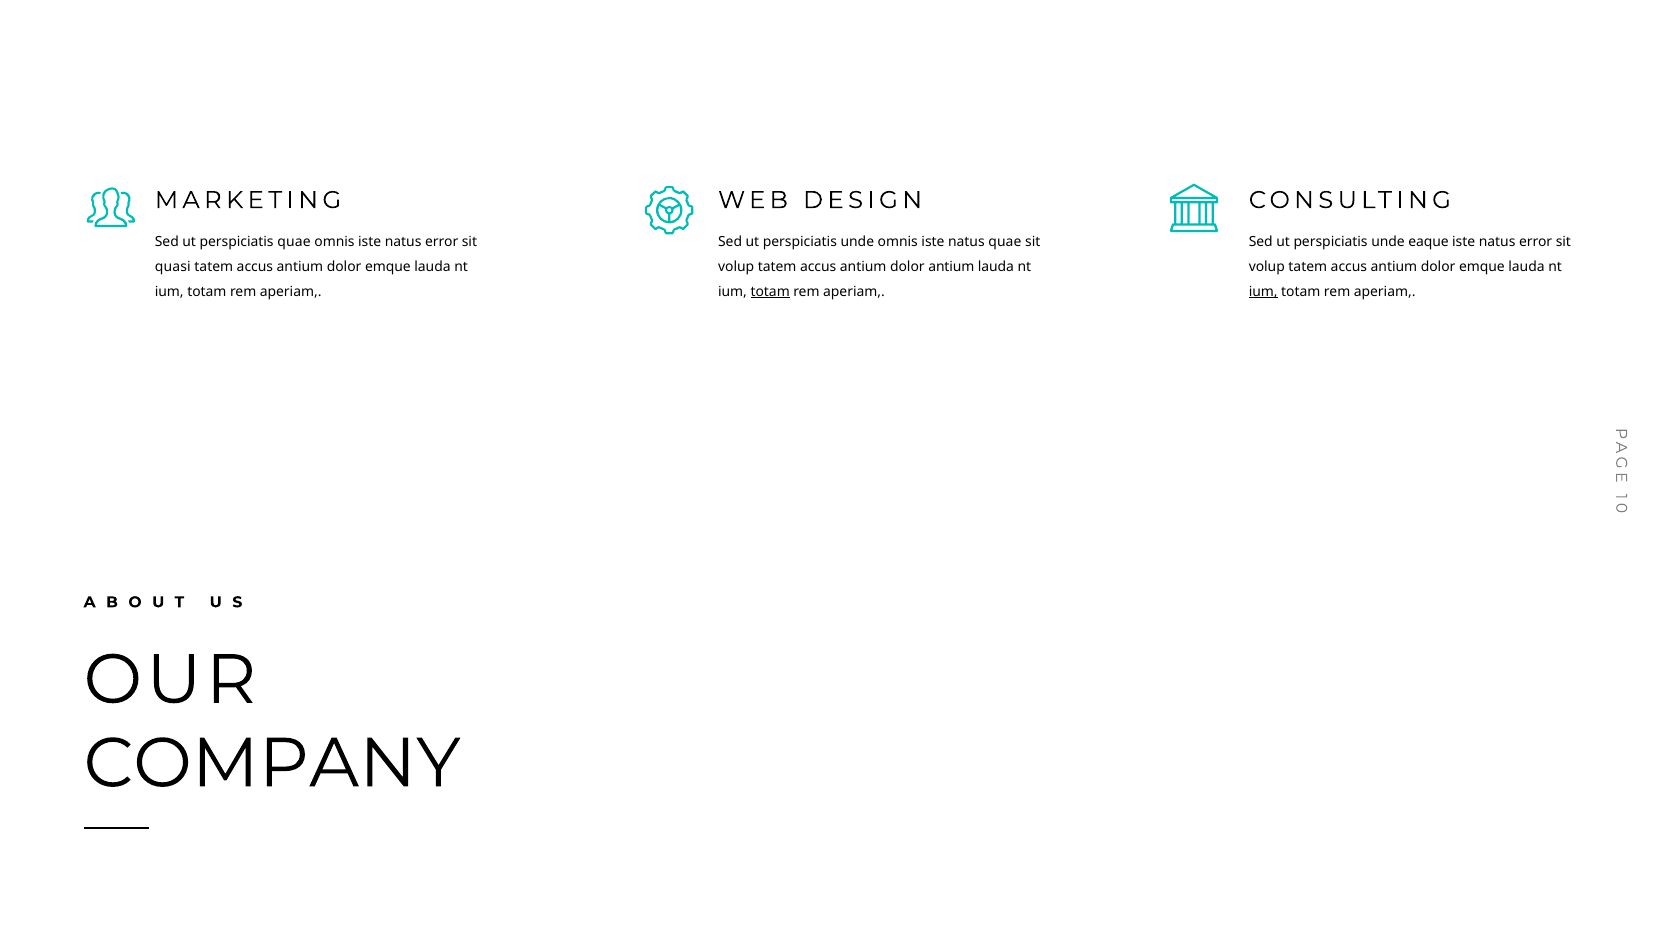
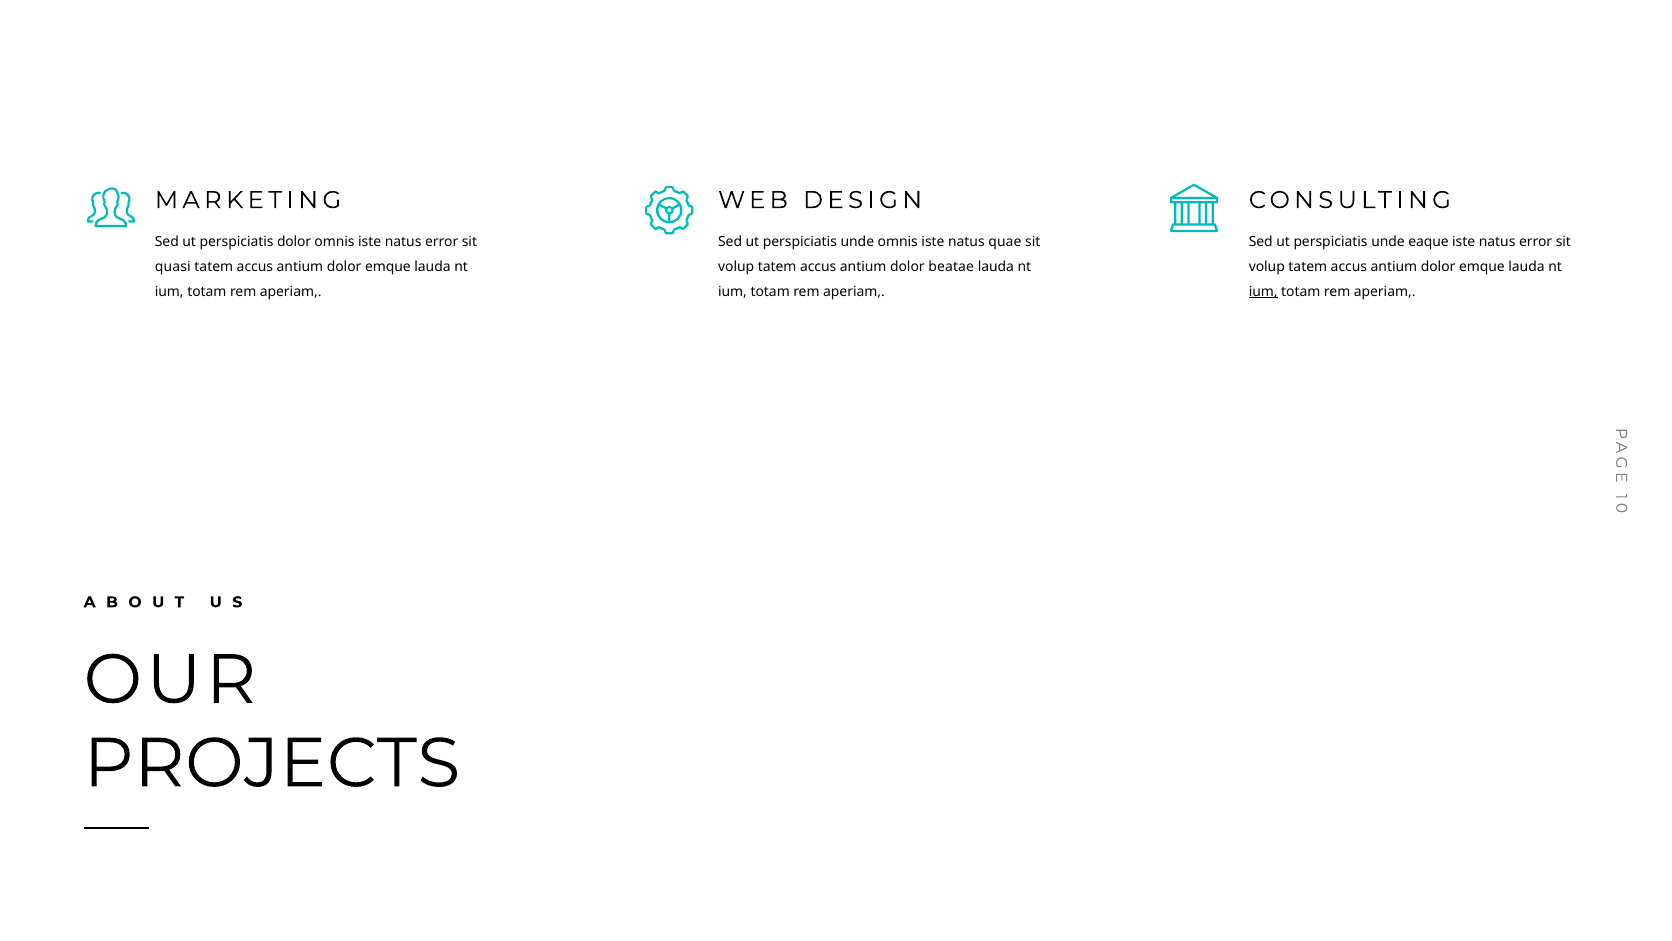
perspiciatis quae: quae -> dolor (294, 242)
dolor antium: antium -> beatae (951, 267)
totam underline: present -> none (770, 292)
COMPANY: COMPANY -> PROJECTS (272, 763)
